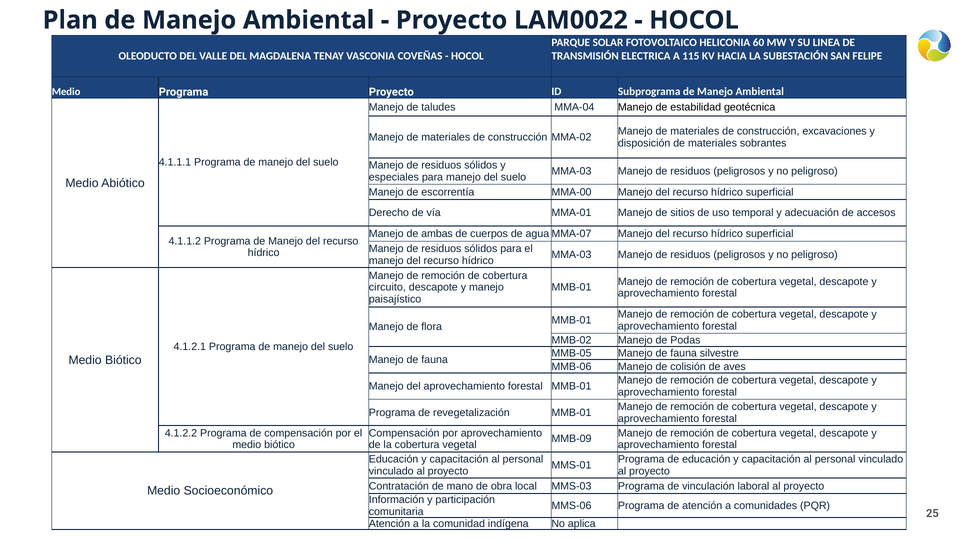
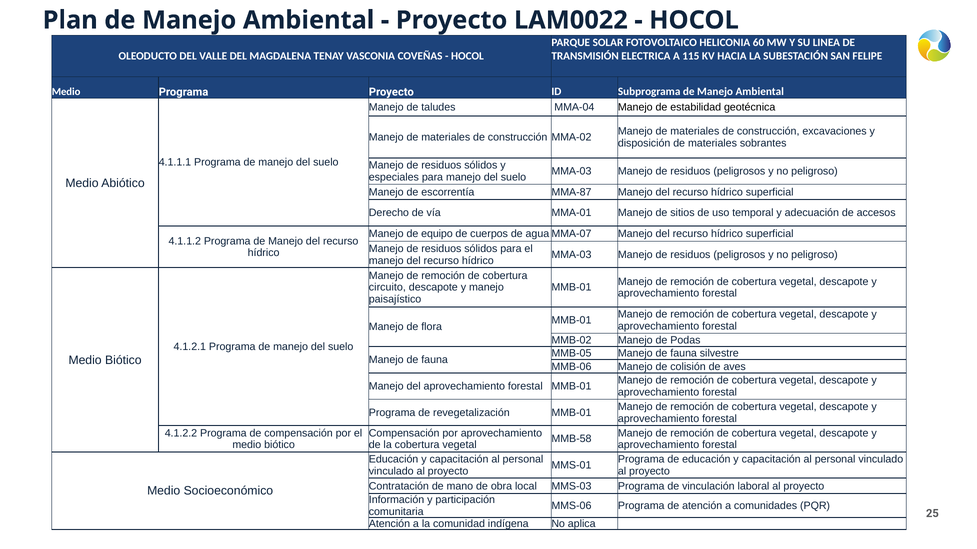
MMA-00: MMA-00 -> MMA-87 (571, 192)
ambas: ambas -> equipo (437, 234)
MMB-09: MMB-09 -> MMB-58 (571, 439)
